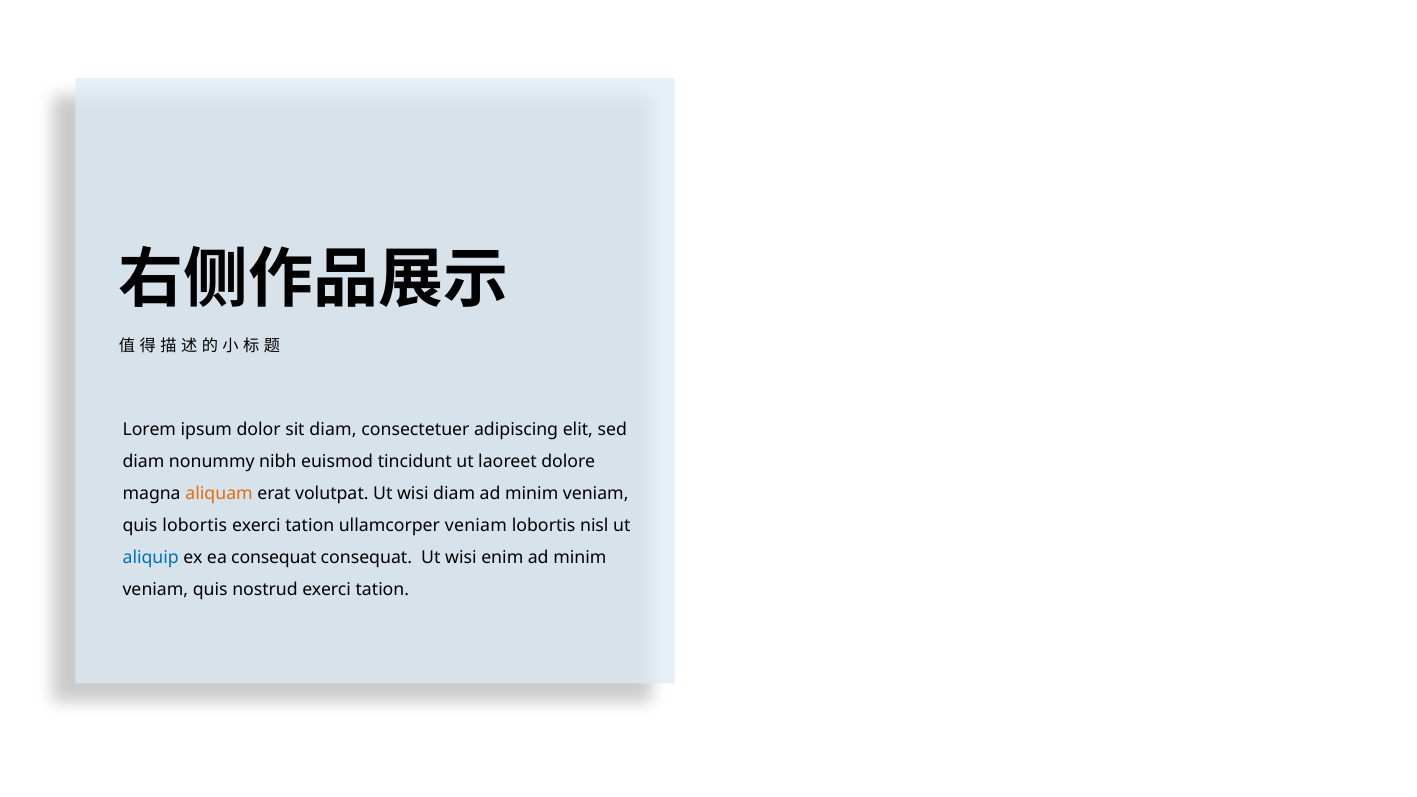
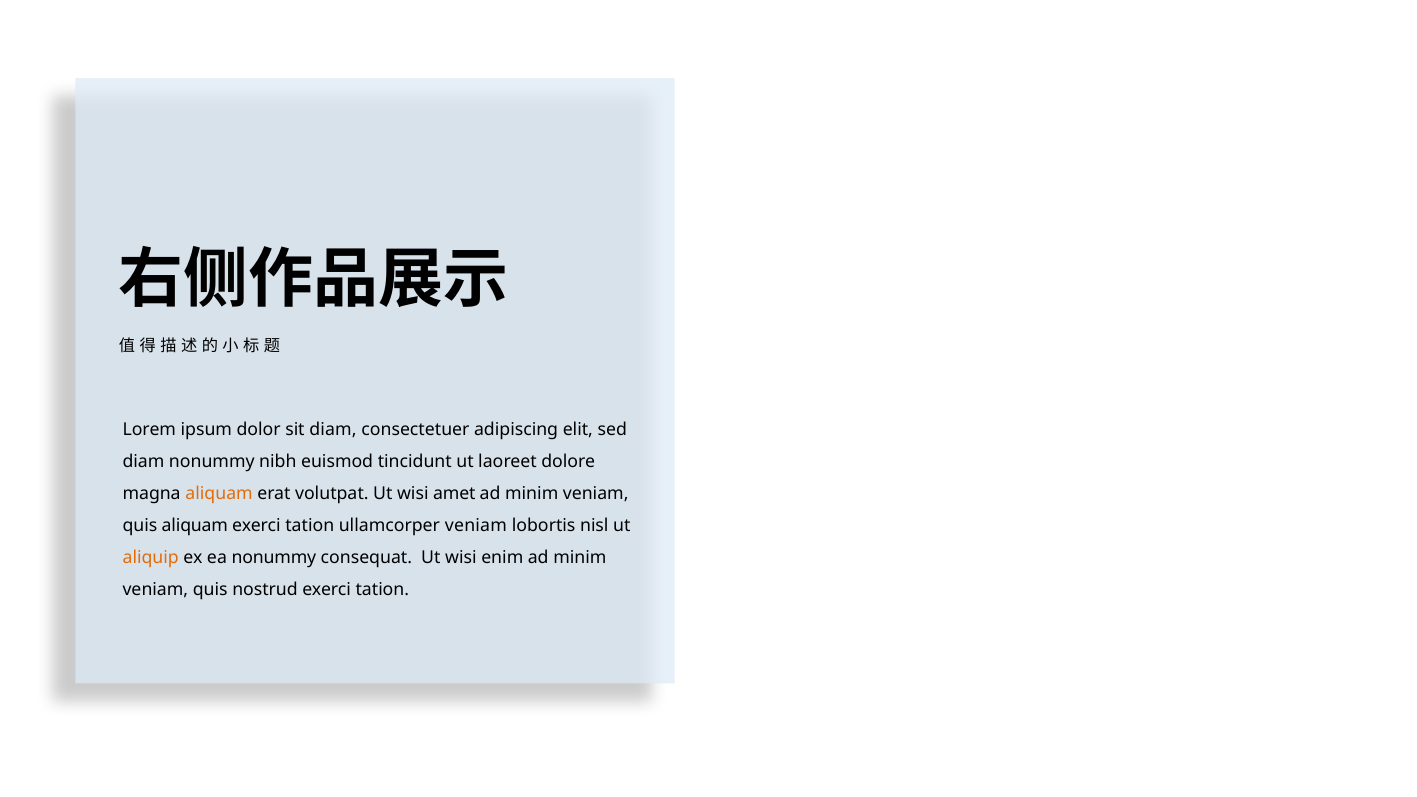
wisi diam: diam -> amet (454, 494)
quis lobortis: lobortis -> aliquam (195, 526)
aliquip colour: blue -> orange (151, 558)
ea consequat: consequat -> nonummy (274, 558)
